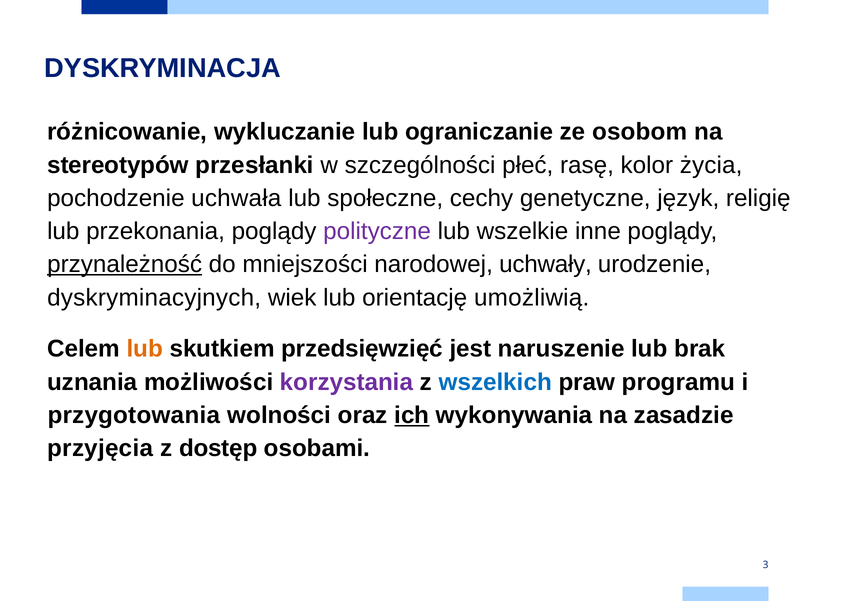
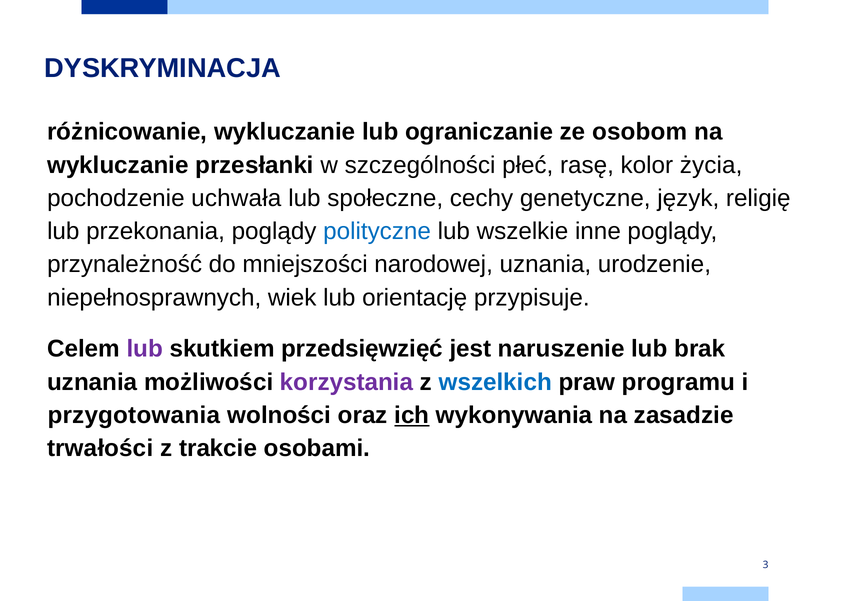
stereotypów: stereotypów -> wykluczanie (118, 165)
polityczne colour: purple -> blue (377, 231)
przynależność underline: present -> none (125, 264)
narodowej uchwały: uchwały -> uznania (545, 264)
dyskryminacyjnych: dyskryminacyjnych -> niepełnosprawnych (154, 298)
umożliwią: umożliwią -> przypisuje (532, 298)
lub colour: orange -> purple (145, 349)
przyjęcia: przyjęcia -> trwałości (100, 448)
dostęp: dostęp -> trakcie (218, 448)
